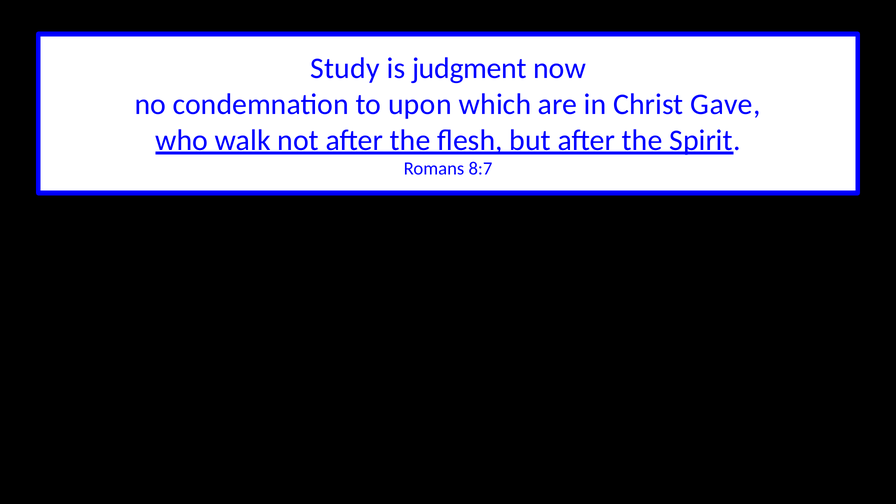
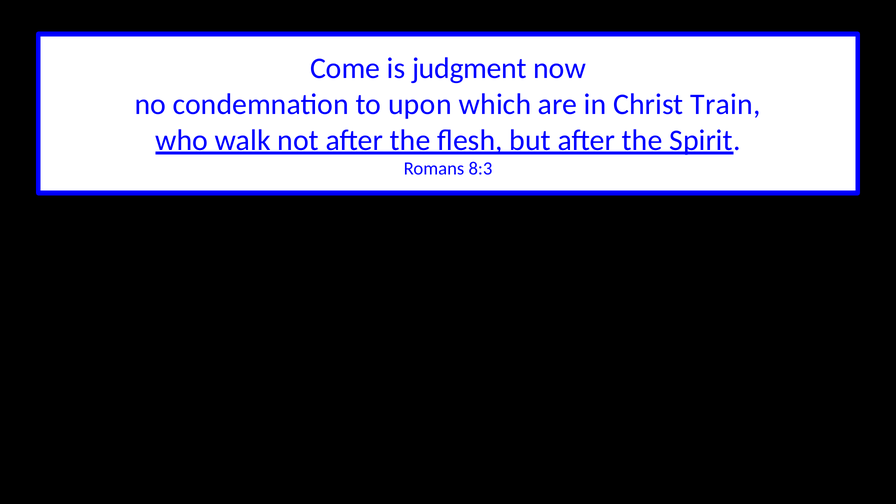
Study: Study -> Come (345, 69)
Gave: Gave -> Train (725, 104)
8:7: 8:7 -> 8:3 (480, 169)
